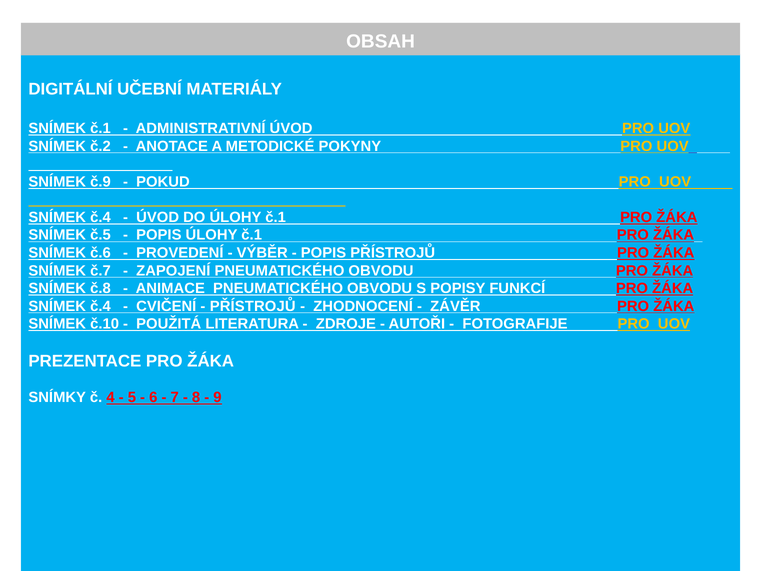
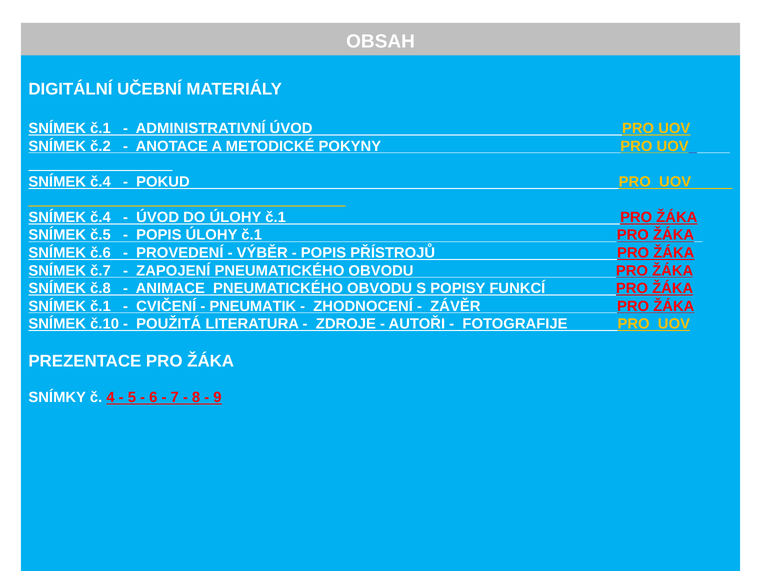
č.9: č.9 -> č.4 (100, 182)
č.4: č.4 -> č.1 (100, 306)
PŘÍSTROJŮ: PŘÍSTROJŮ -> PNEUMATIK (253, 306)
